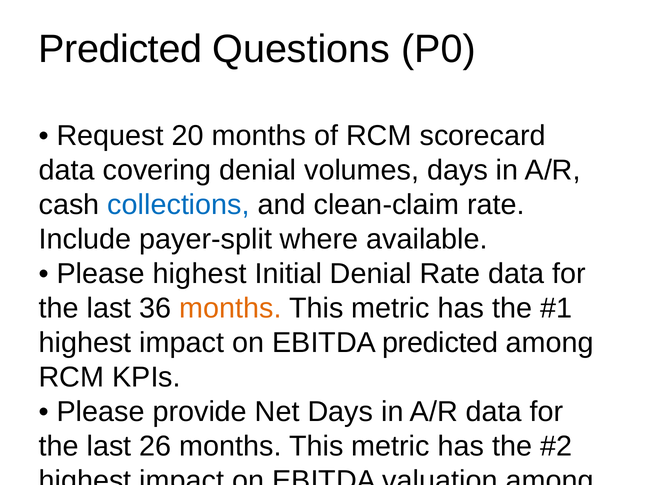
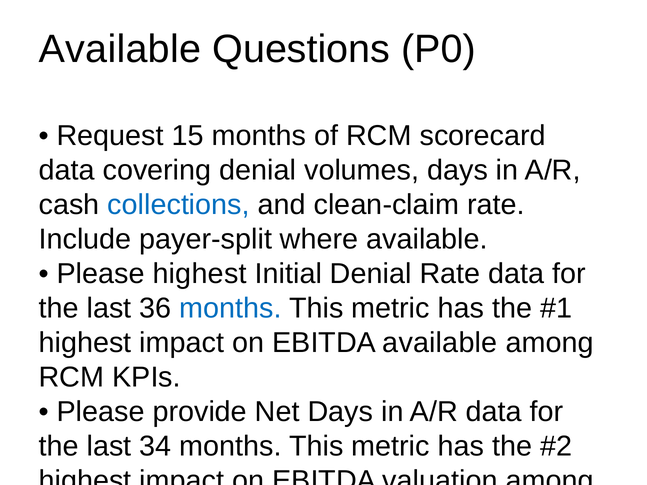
Predicted: Predicted -> Available (120, 49)
20: 20 -> 15 (188, 136)
months colour: orange -> blue (230, 308)
EBITDA predicted: predicted -> available (440, 343)
26: 26 -> 34 (155, 446)
